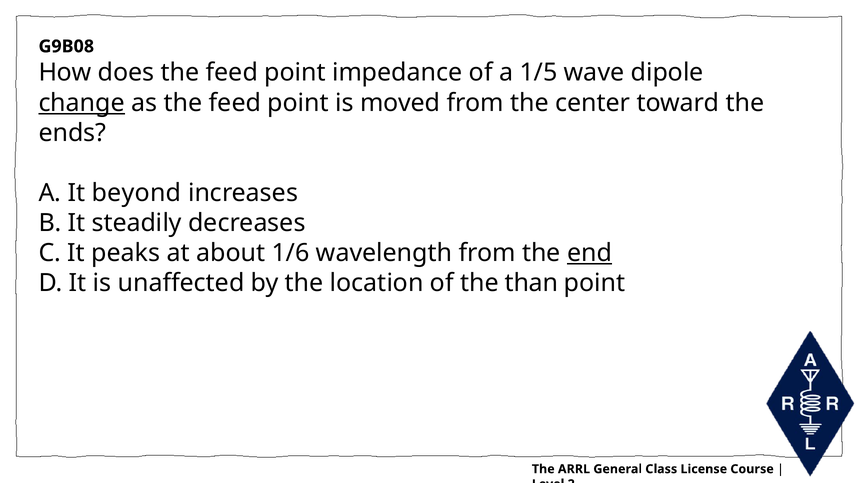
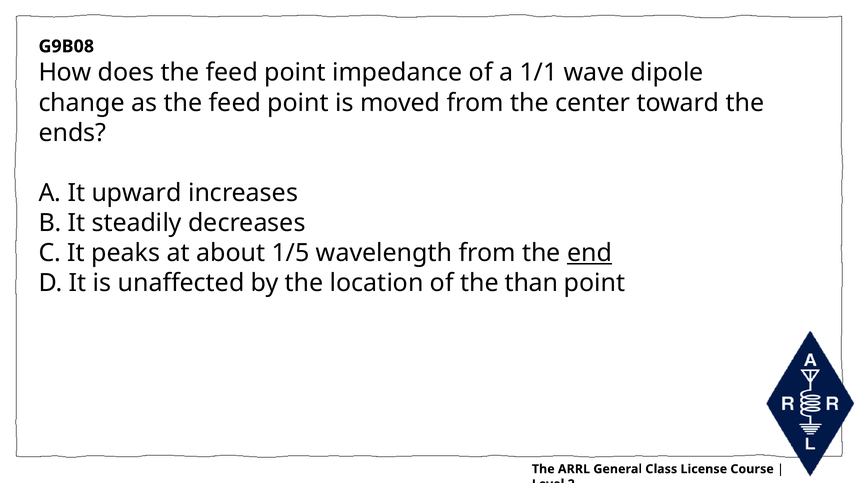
1/5: 1/5 -> 1/1 (538, 73)
change underline: present -> none (82, 103)
beyond: beyond -> upward (137, 193)
1/6: 1/6 -> 1/5 (291, 253)
